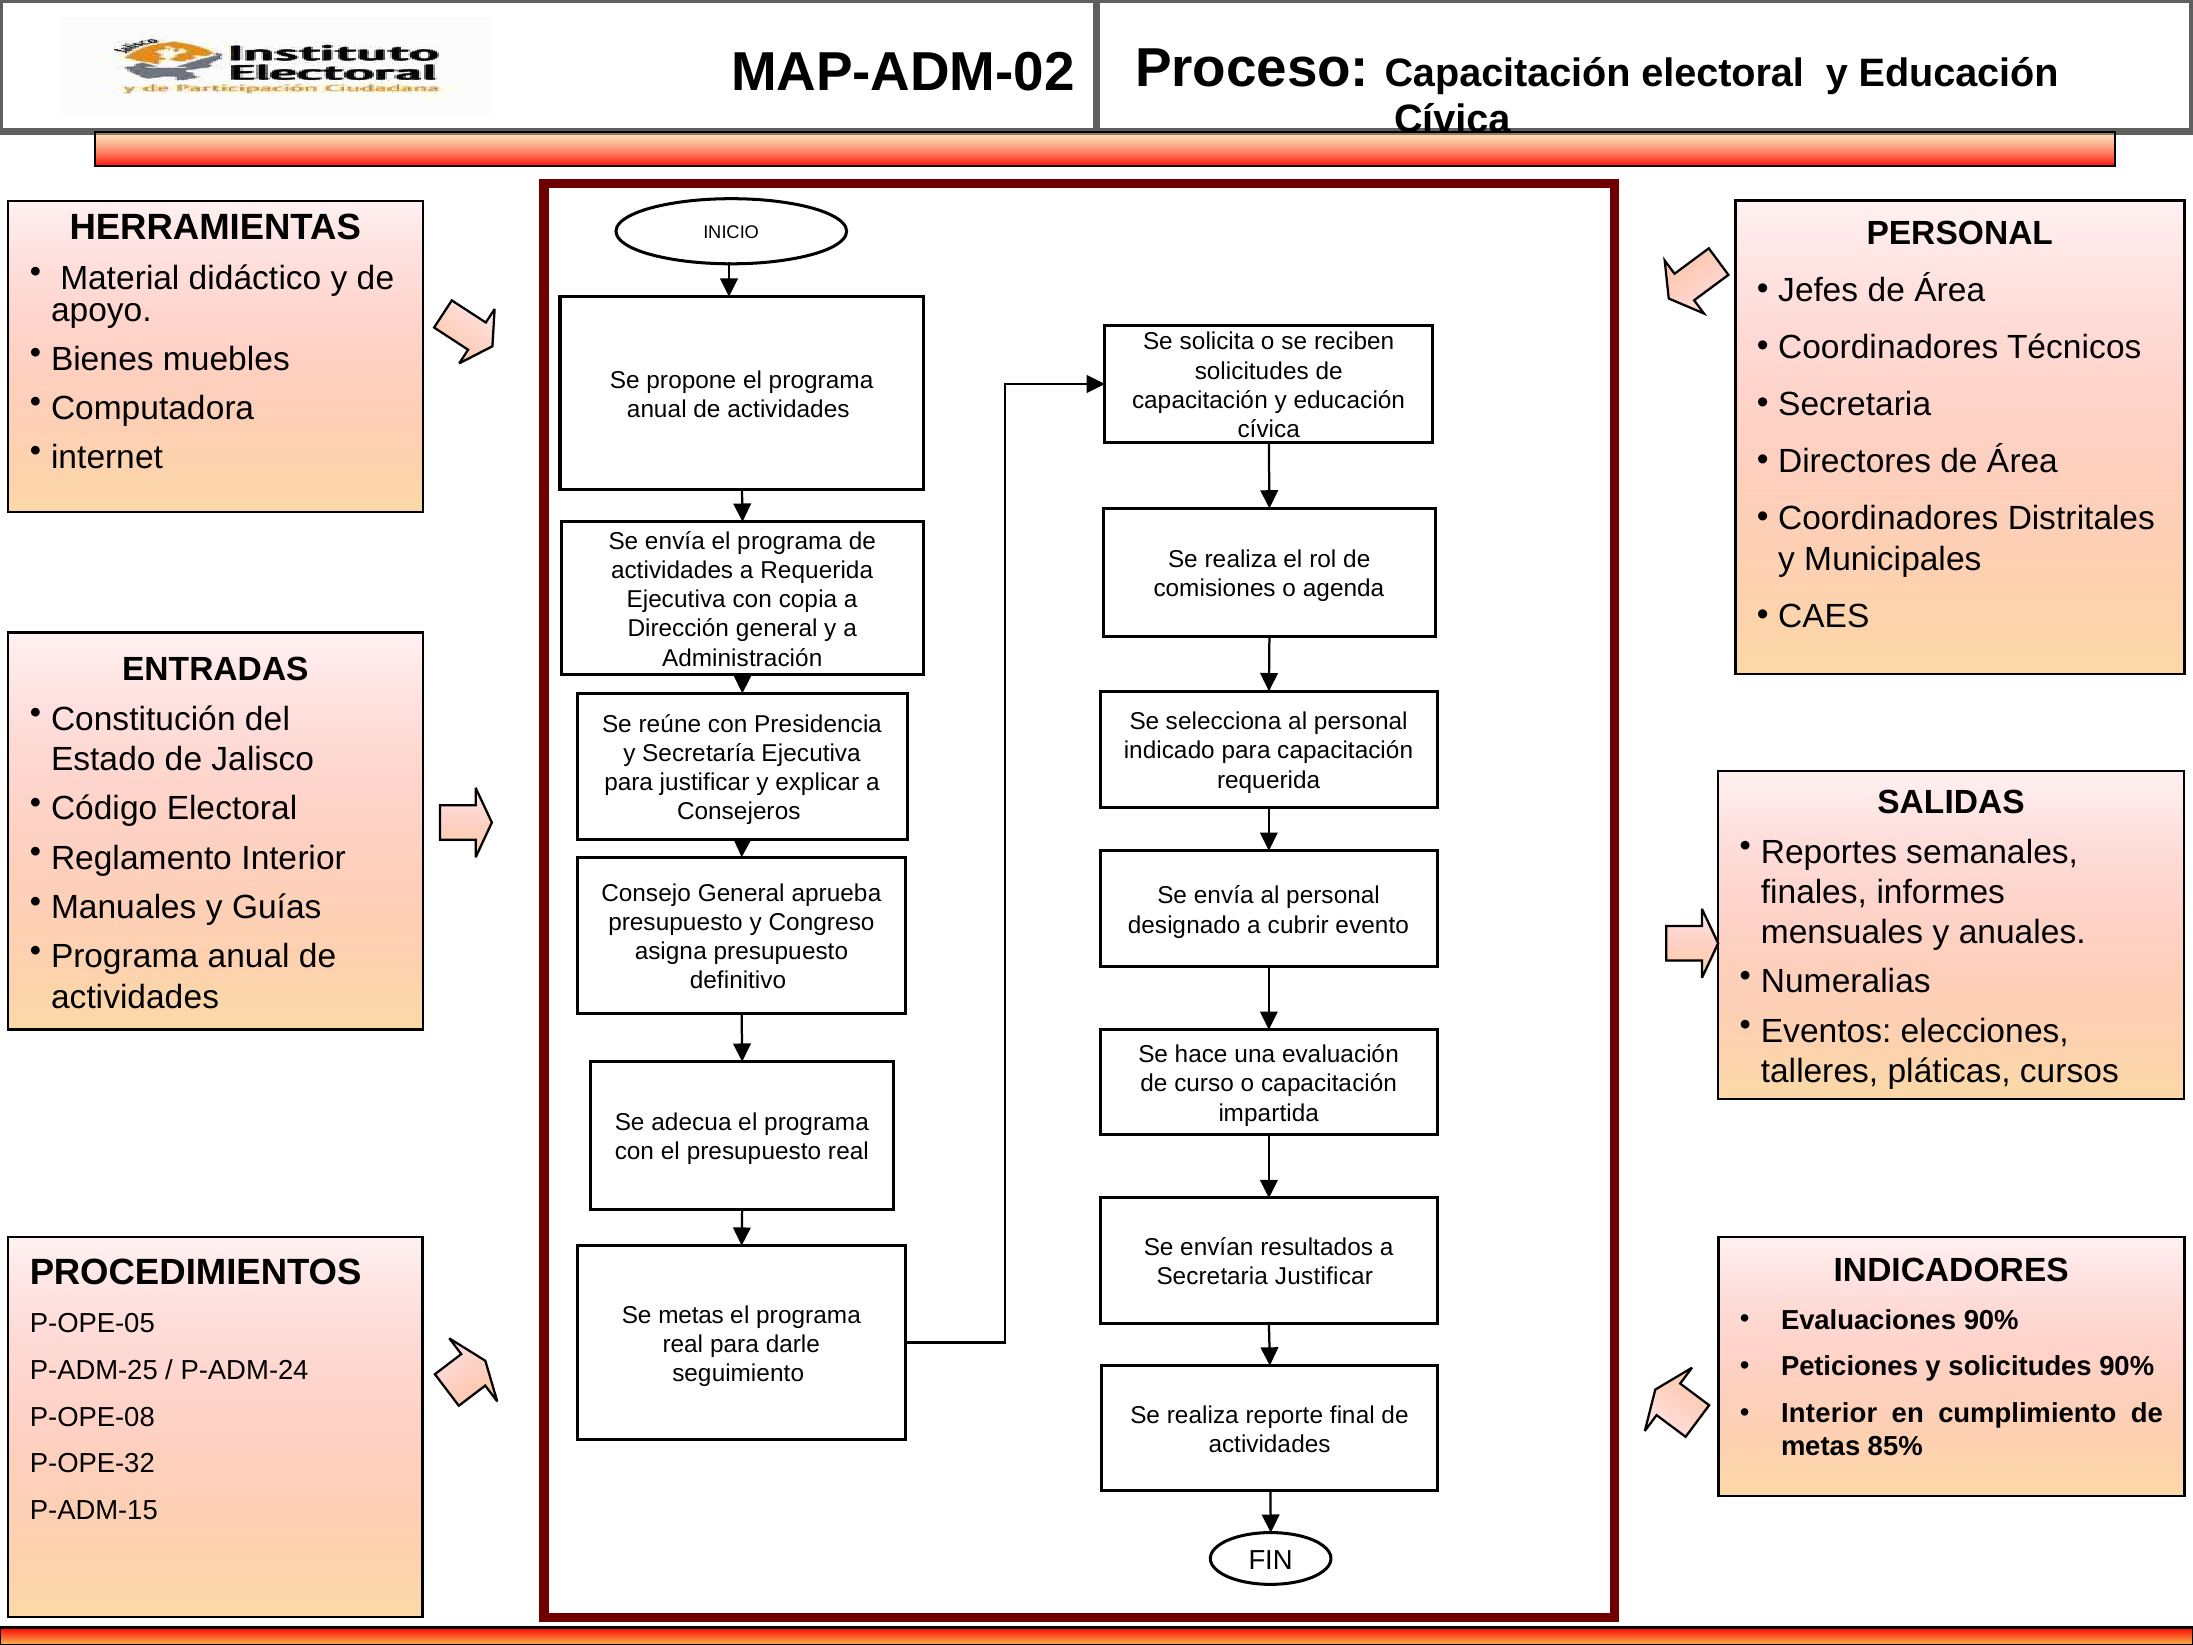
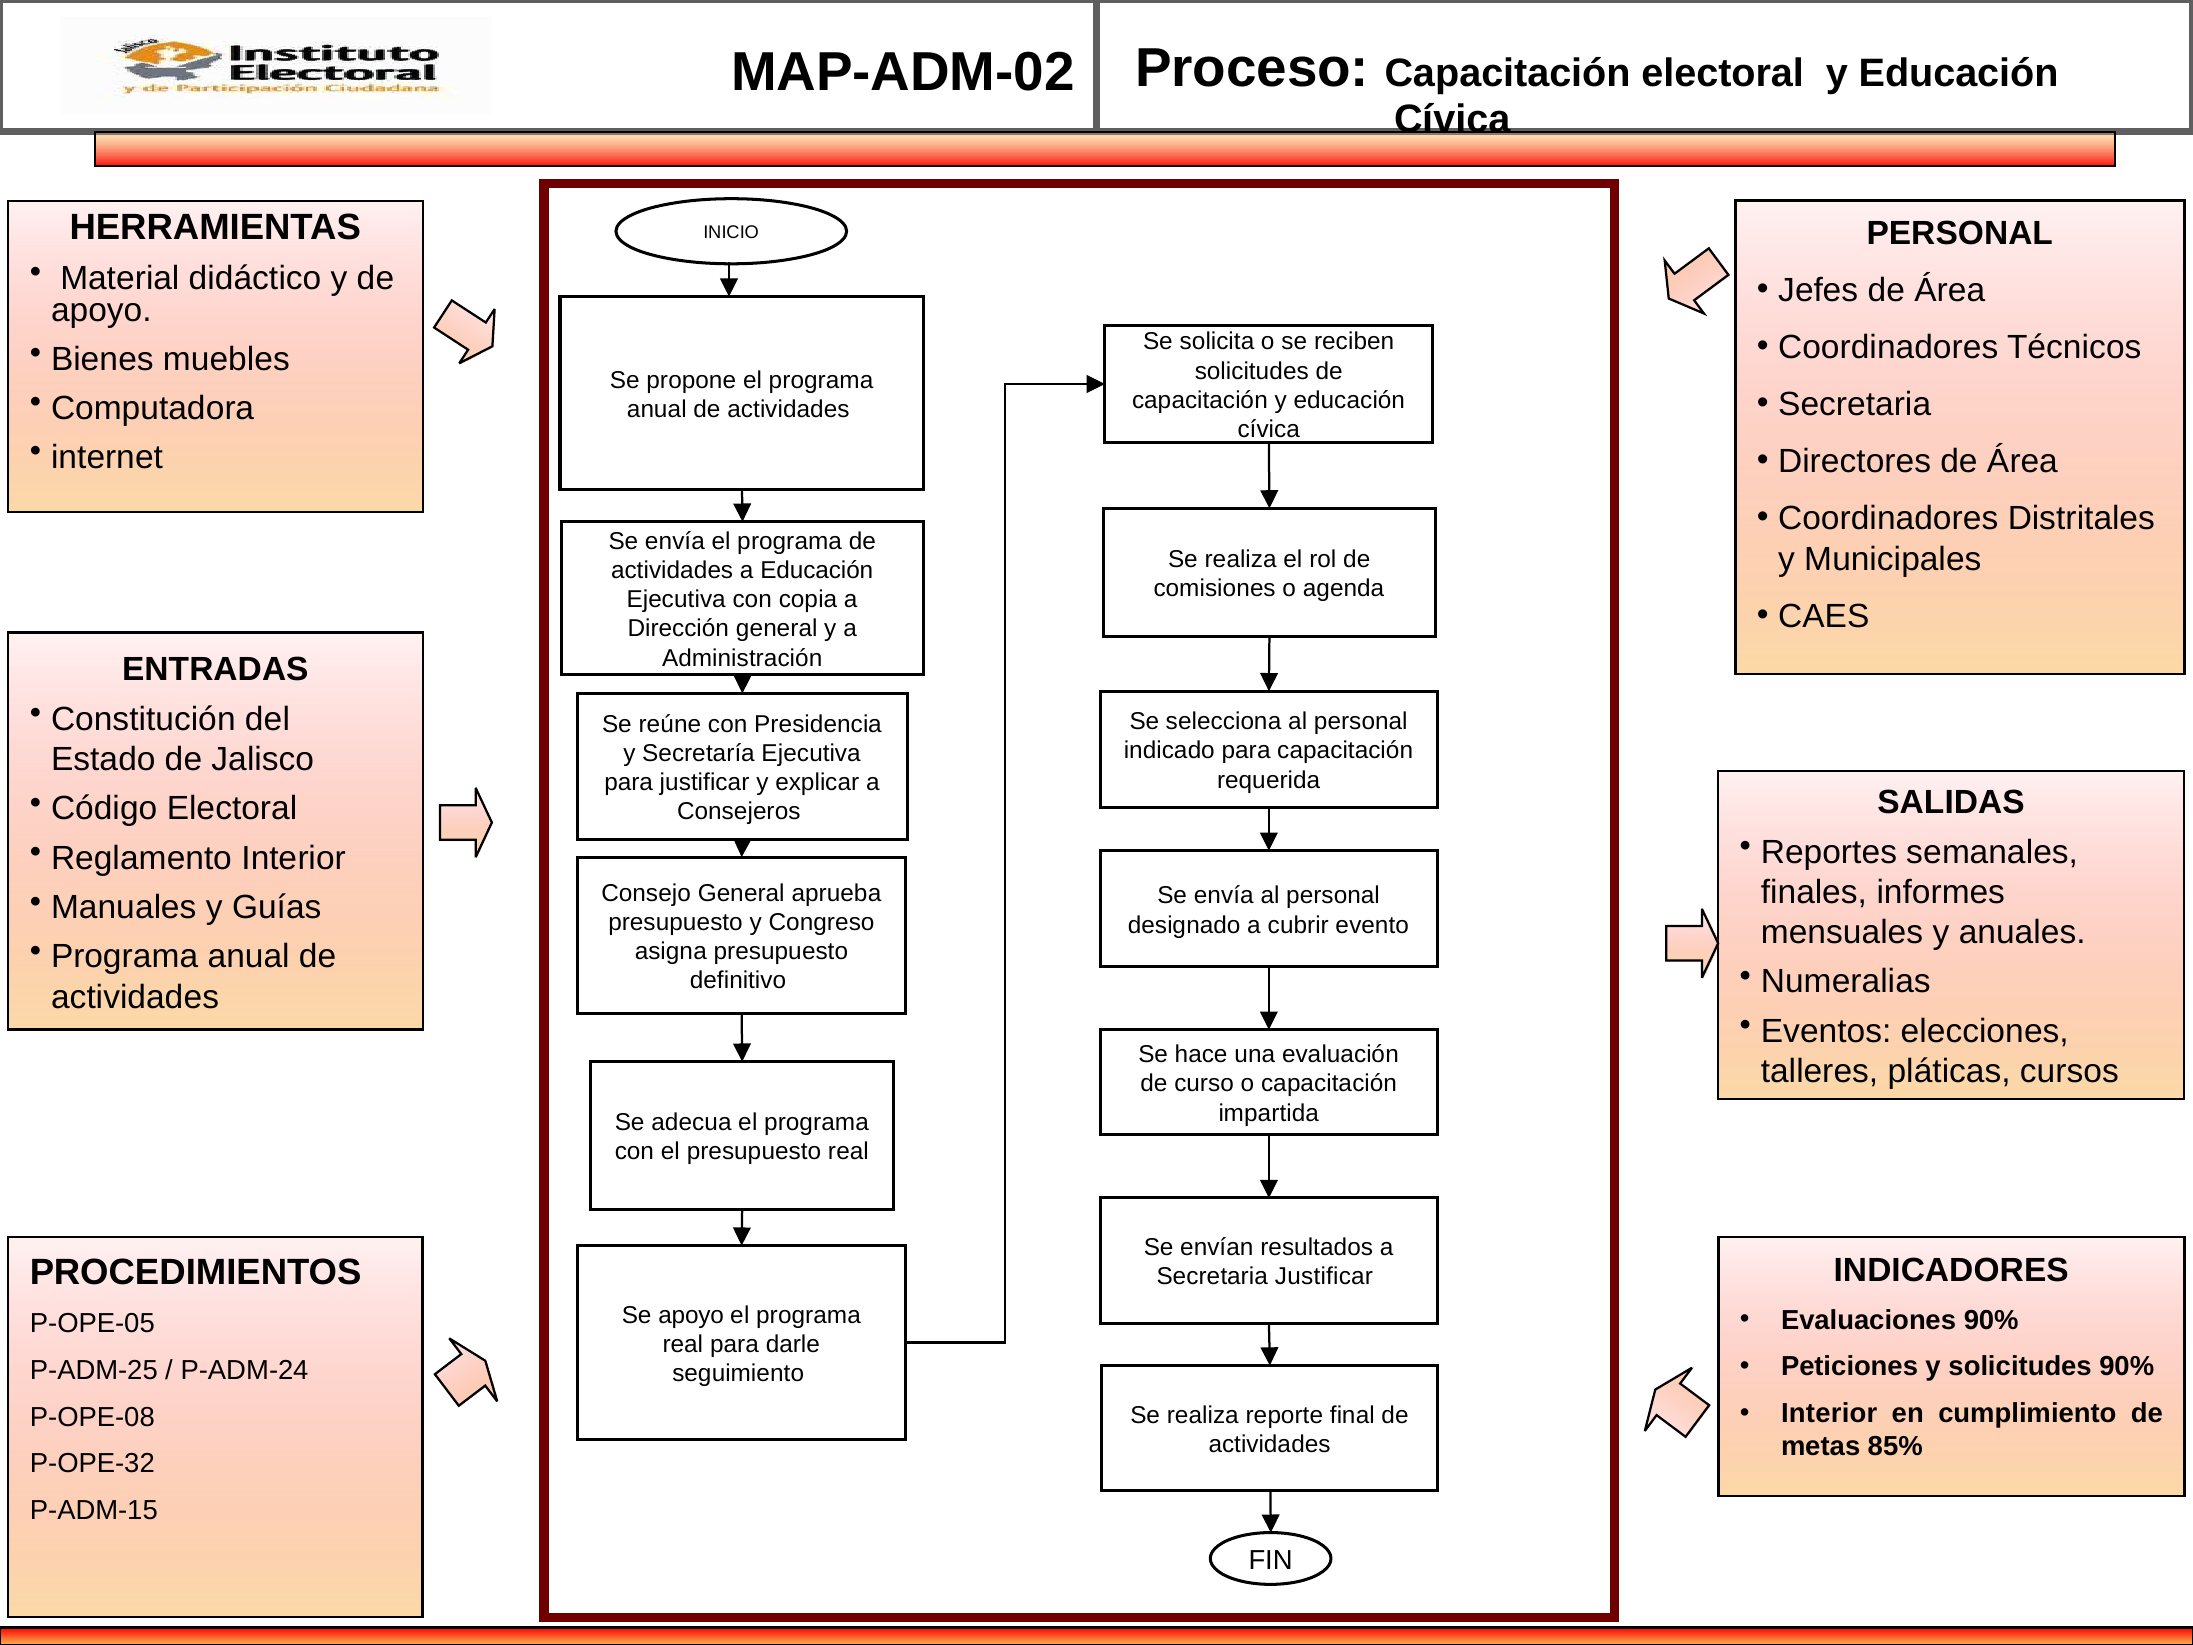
a Requerida: Requerida -> Educación (817, 570)
Se metas: metas -> apoyo (691, 1315)
